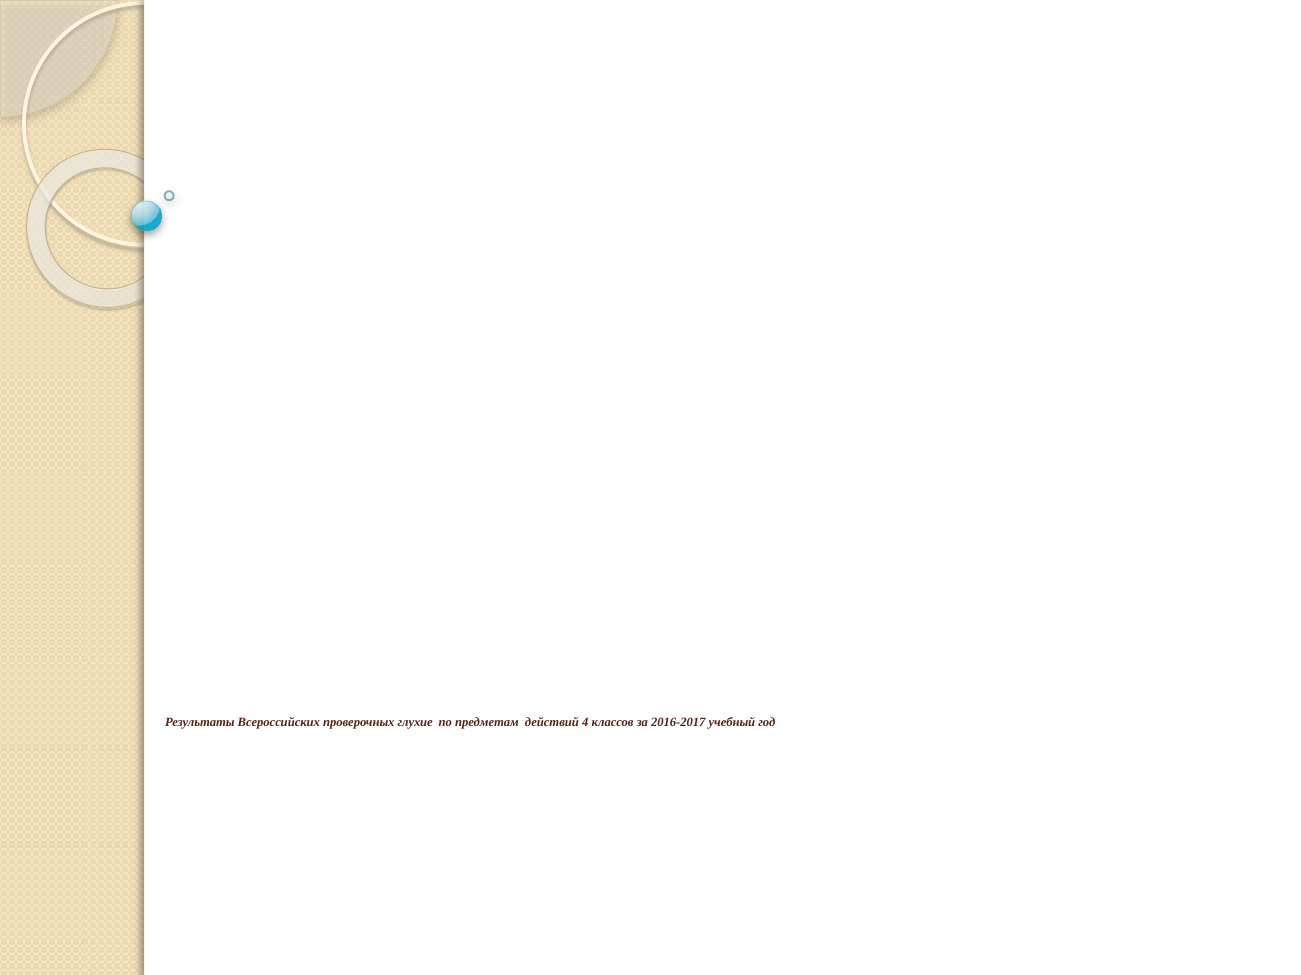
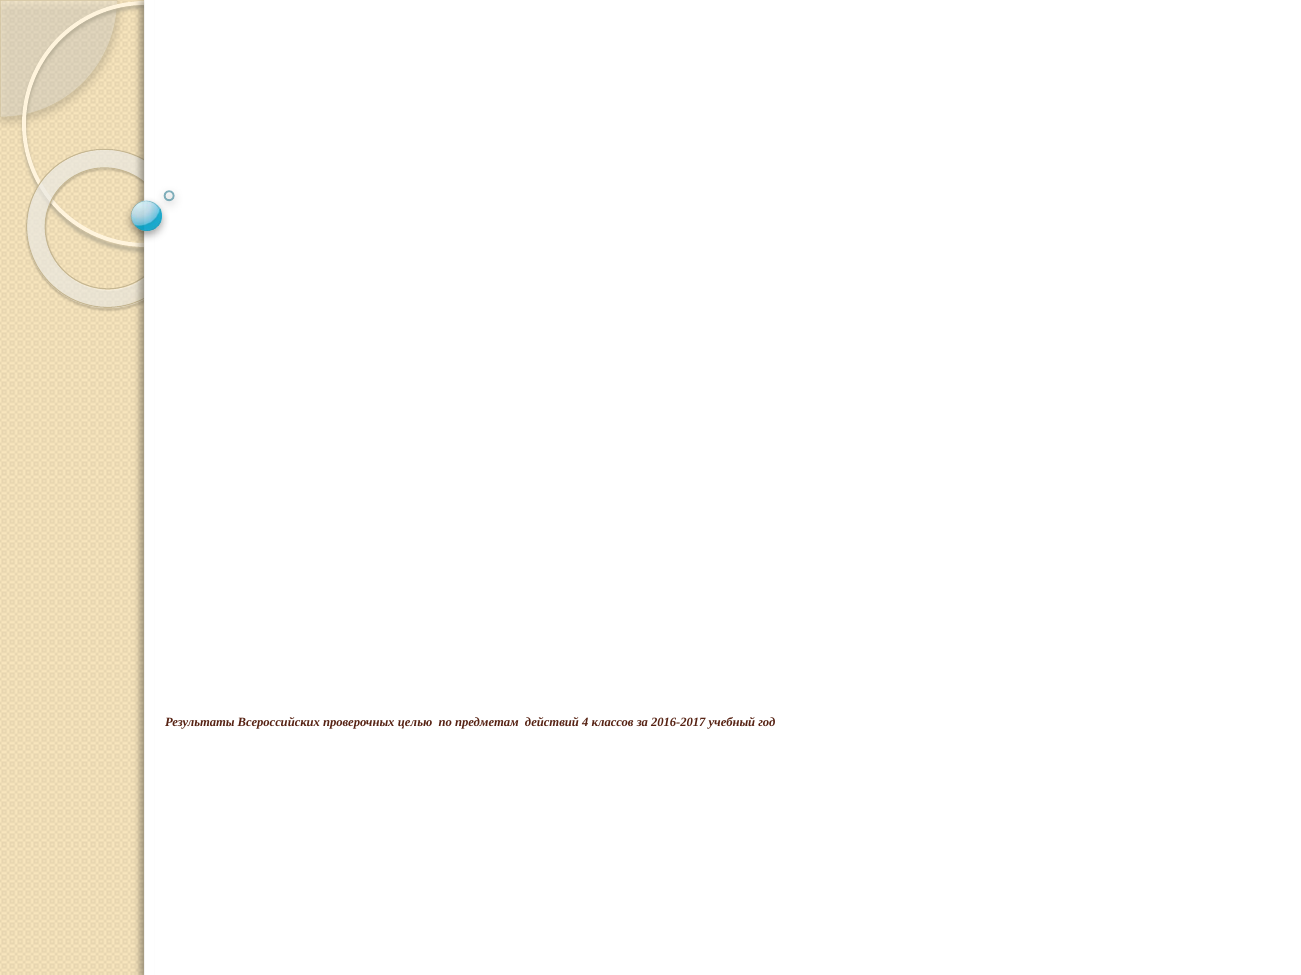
глухие: глухие -> целью (415, 723)
